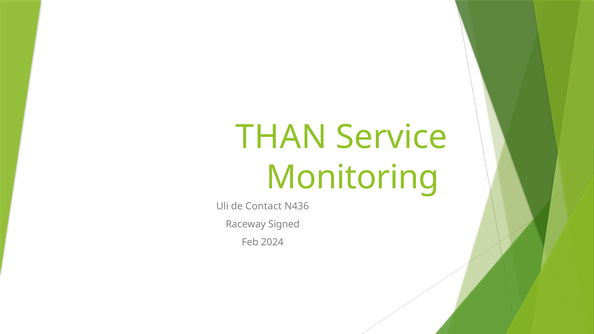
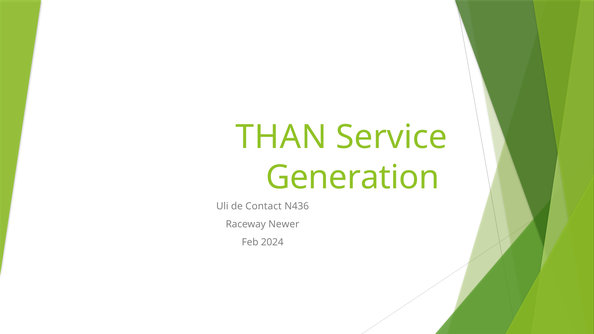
Monitoring: Monitoring -> Generation (353, 177)
Signed: Signed -> Newer (284, 224)
